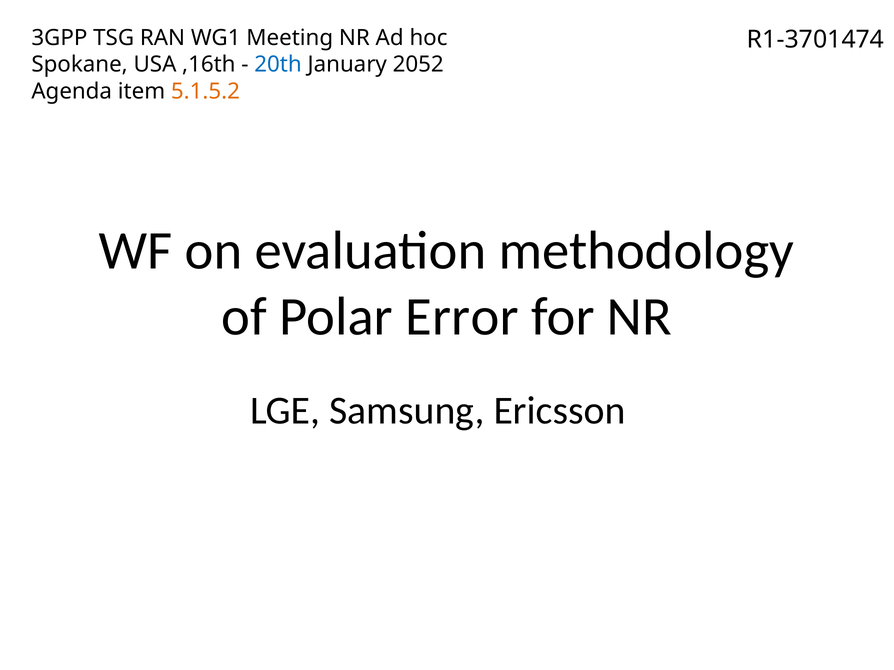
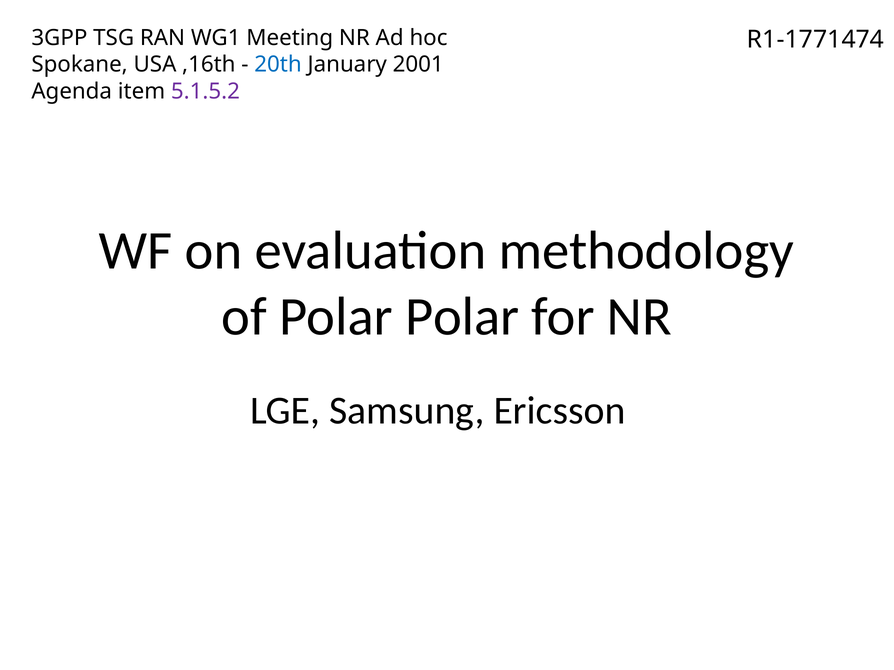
R1-3701474: R1-3701474 -> R1-1771474 (816, 40)
2052: 2052 -> 2001 (418, 65)
5.1.5.2 colour: orange -> purple (205, 91)
Polar Error: Error -> Polar (462, 317)
